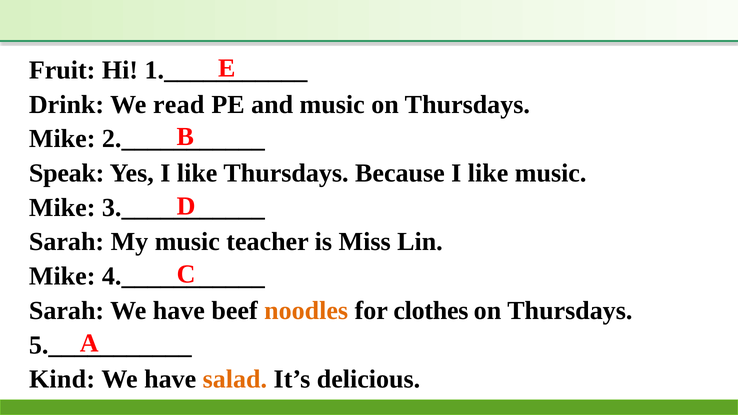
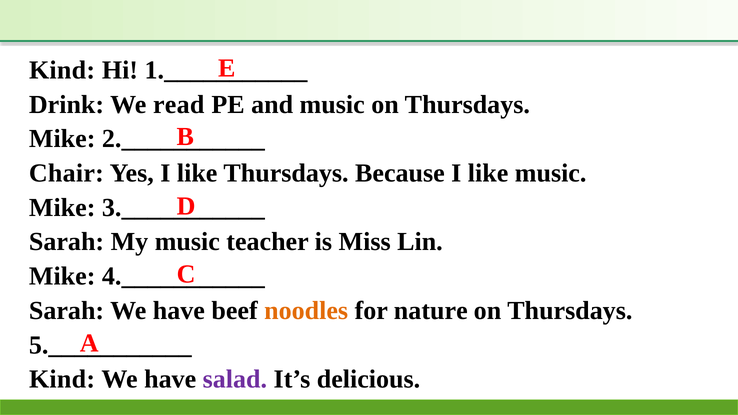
Fruit: Fruit -> Kind (62, 70)
Speak: Speak -> Chair (66, 173)
clothes: clothes -> nature (431, 311)
salad colour: orange -> purple (235, 379)
